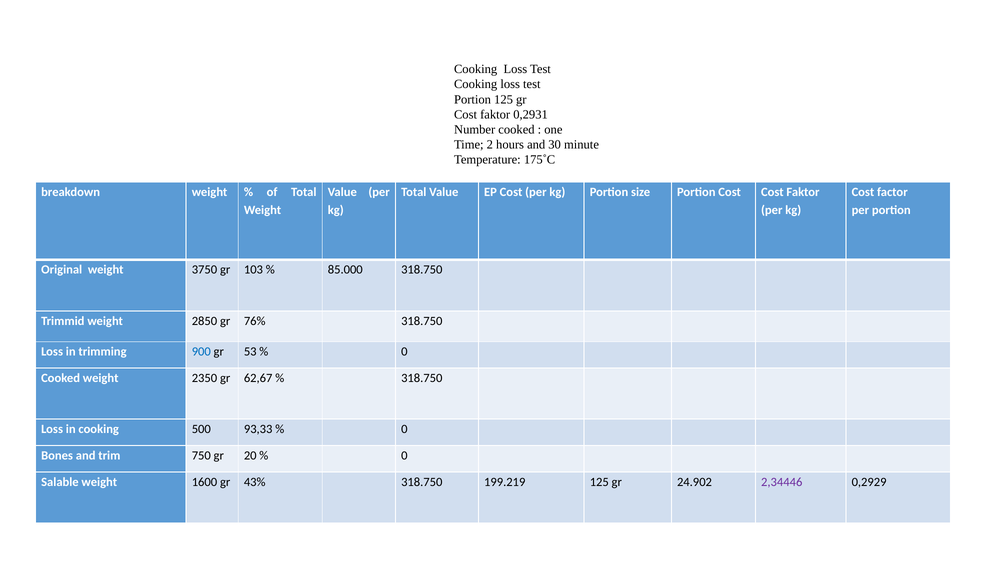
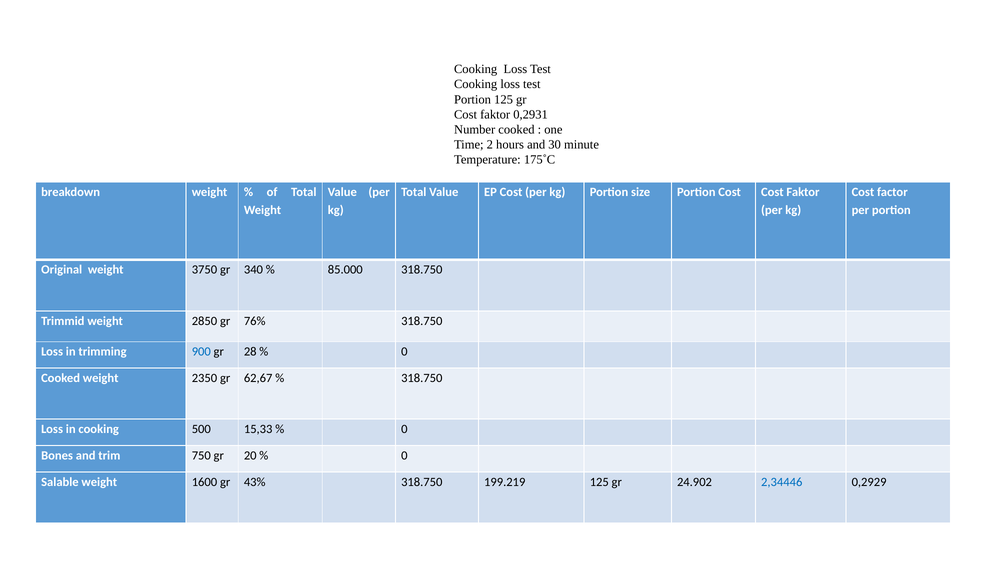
103: 103 -> 340 (253, 270)
53: 53 -> 28 (250, 352)
93,33: 93,33 -> 15,33 (258, 429)
2,34446 colour: purple -> blue (782, 482)
